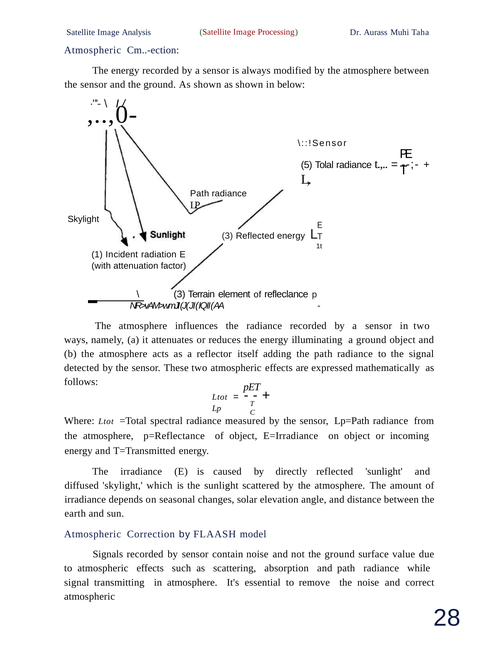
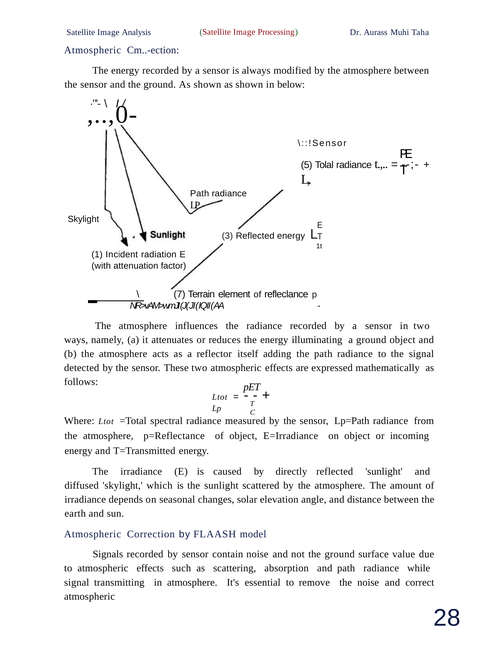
3: 3 -> 7 (179, 295)
